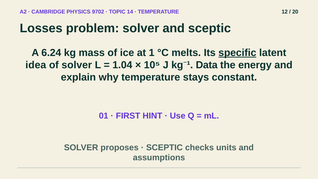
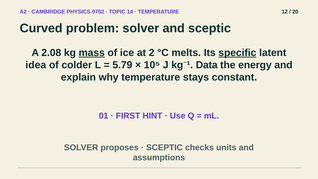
Losses: Losses -> Curved (41, 28)
6.24: 6.24 -> 2.08 (51, 53)
mass underline: none -> present (92, 53)
1: 1 -> 2 (152, 53)
of solver: solver -> colder (77, 65)
1.04: 1.04 -> 5.79 (122, 65)
